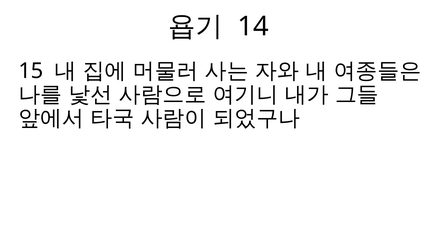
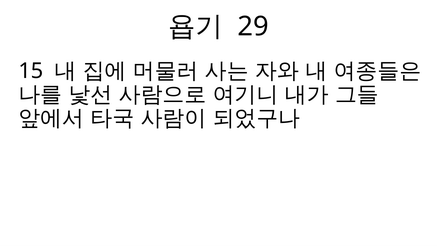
14: 14 -> 29 (253, 26)
